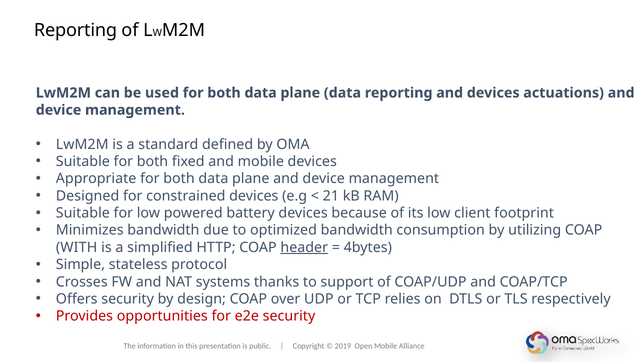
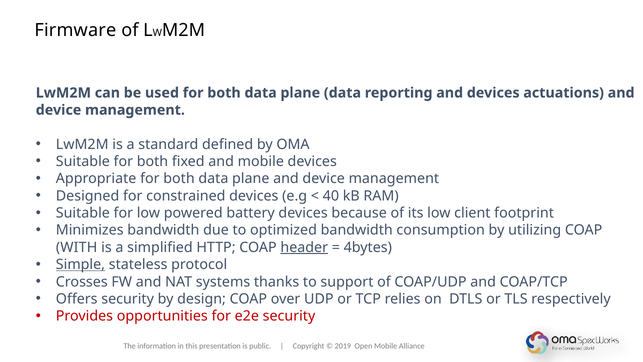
Reporting: Reporting -> Firmware (75, 30)
21: 21 -> 40 (331, 196)
Simple underline: none -> present (80, 264)
